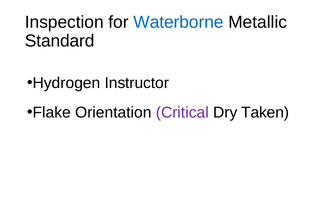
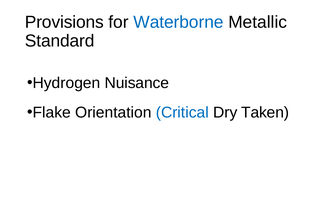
Inspection: Inspection -> Provisions (64, 22)
Instructor: Instructor -> Nuisance (137, 83)
Critical colour: purple -> blue (182, 112)
